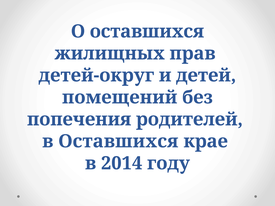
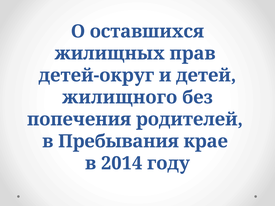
помещений: помещений -> жилищного (120, 97)
в Оставшихся: Оставшихся -> Пребывания (118, 141)
